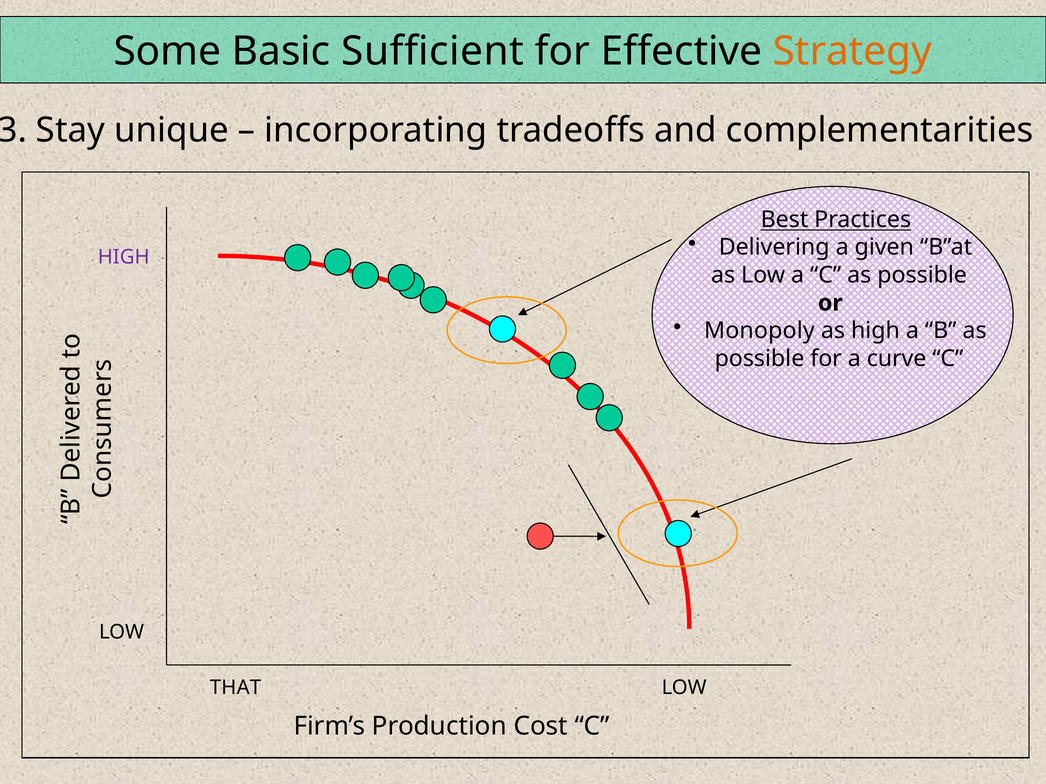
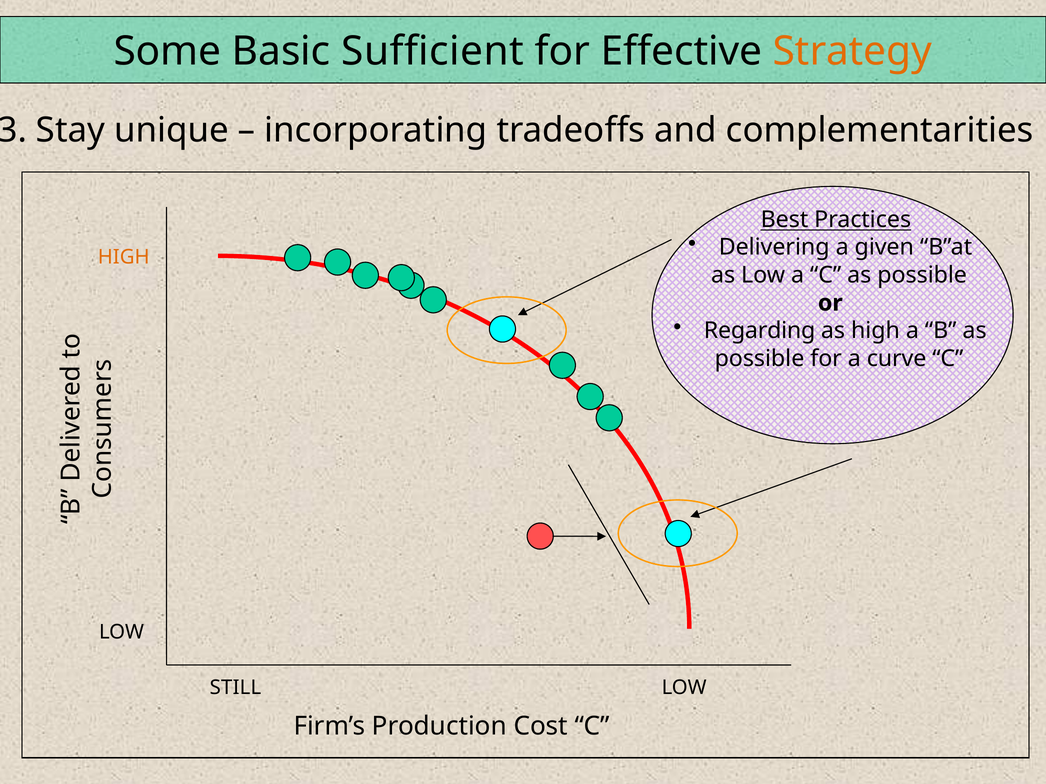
HIGH colour: purple -> orange (124, 257)
Monopoly: Monopoly -> Regarding (760, 331)
THAT: THAT -> STILL (235, 688)
